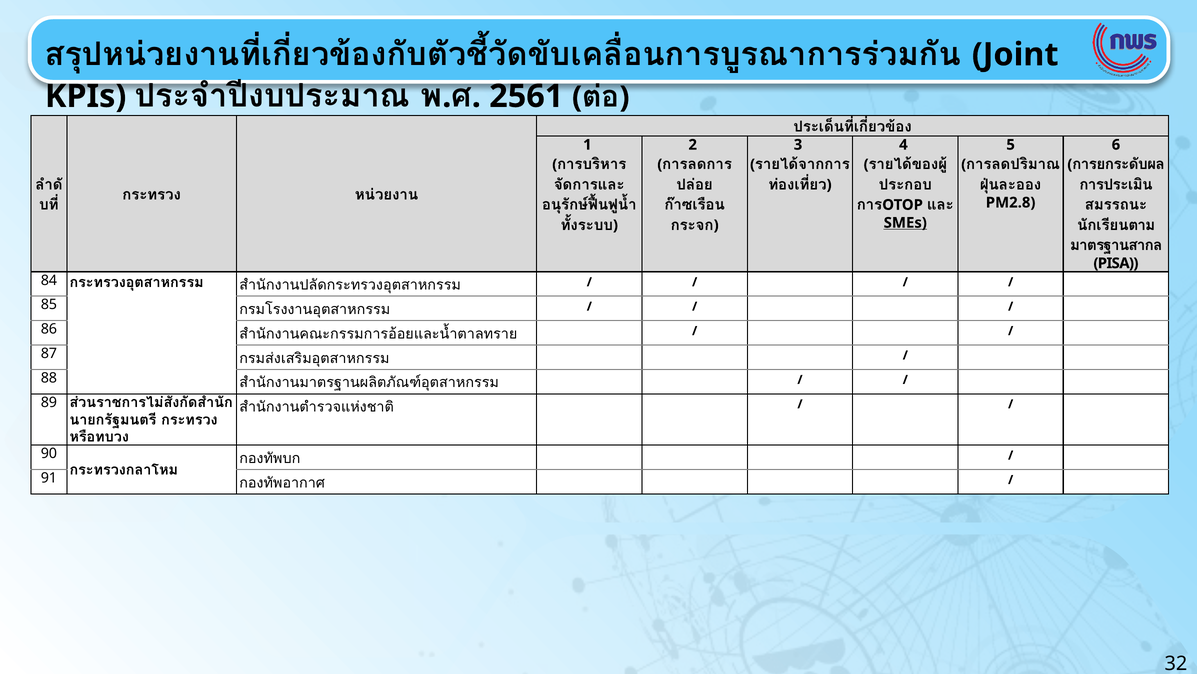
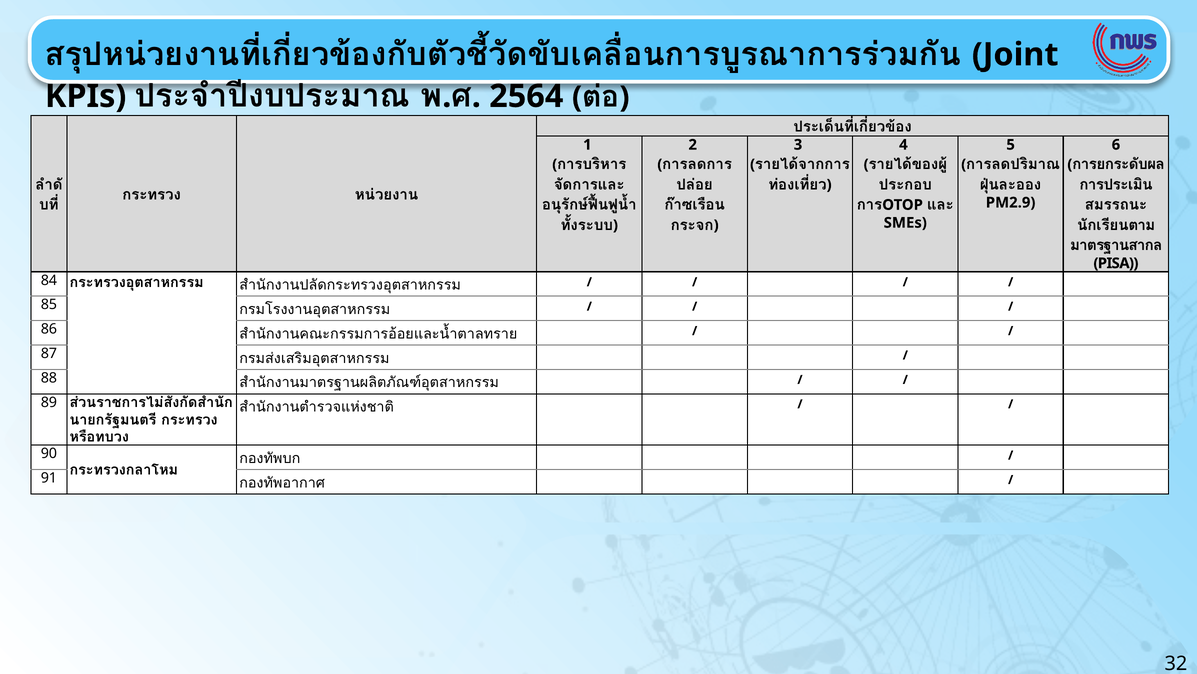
2561: 2561 -> 2564 (526, 96)
PM2.8: PM2.8 -> PM2.9 (1011, 202)
SMEs underline: present -> none (905, 223)
